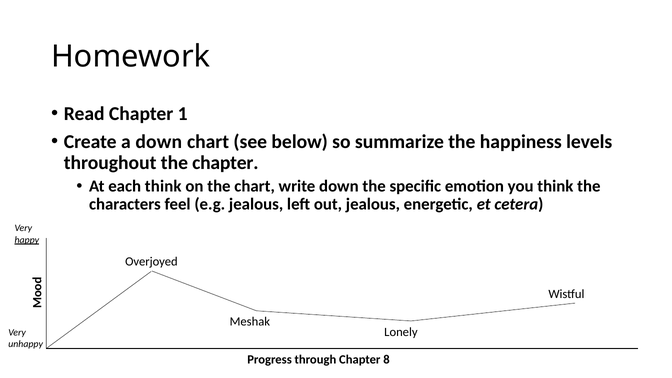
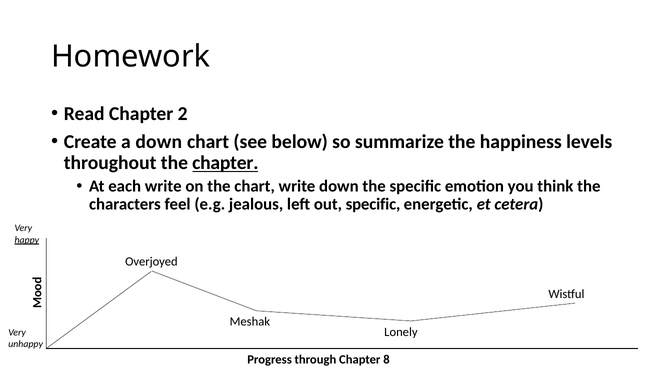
1: 1 -> 2 (183, 114)
chapter underline: none -> present (225, 163)
each think: think -> write (163, 186)
out jealous: jealous -> specific (373, 204)
